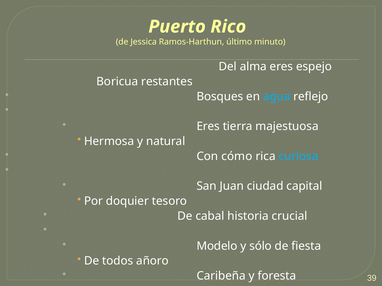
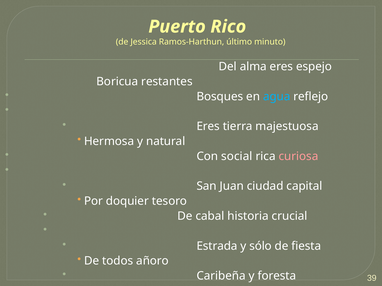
cómo: cómo -> social (237, 156)
curiosa colour: light blue -> pink (298, 156)
Modelo: Modelo -> Estrada (217, 246)
